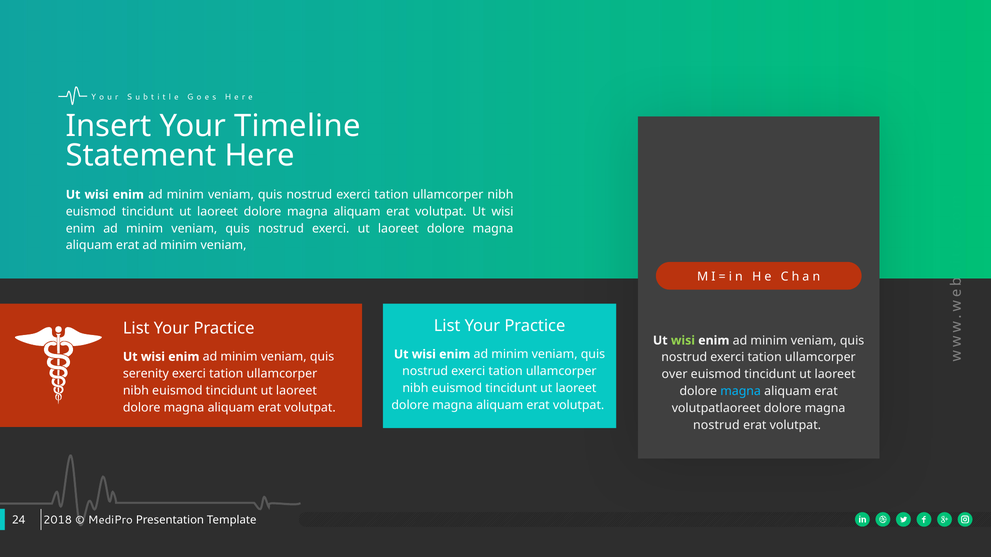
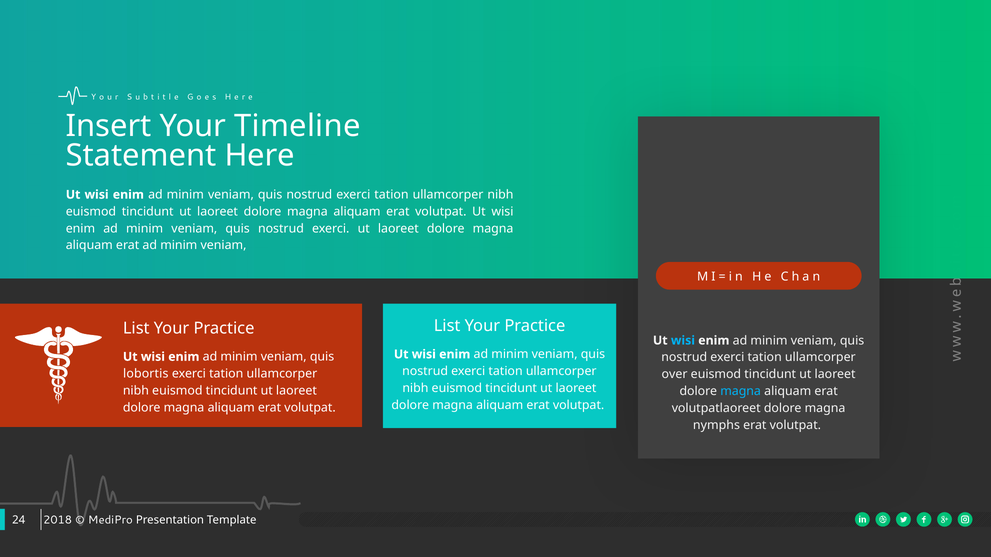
wisi colour: light green -> light blue (683, 341)
serenity: serenity -> lobortis (146, 374)
nostrud: nostrud -> nymphs (716, 425)
